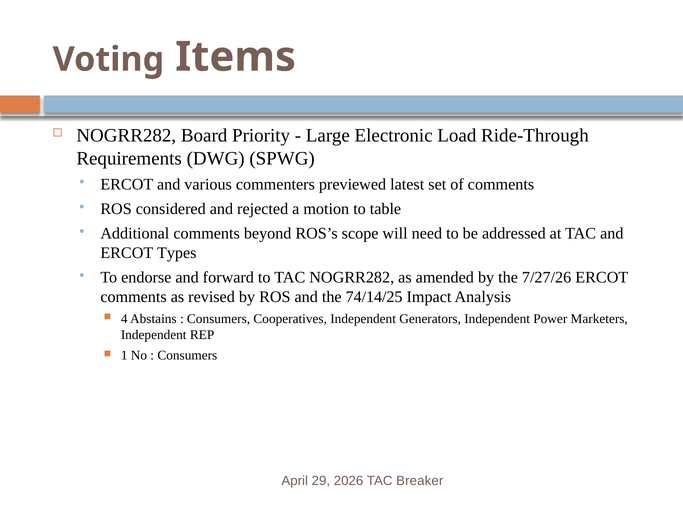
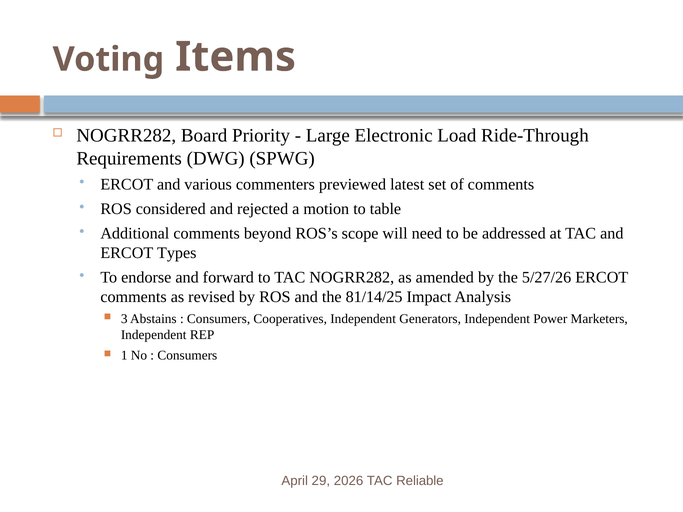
7/27/26: 7/27/26 -> 5/27/26 (547, 278)
74/14/25: 74/14/25 -> 81/14/25 (374, 297)
4: 4 -> 3 (124, 319)
Breaker: Breaker -> Reliable (420, 481)
